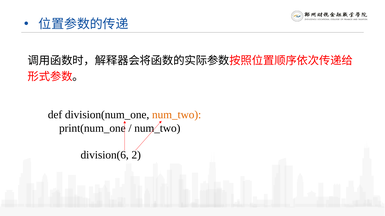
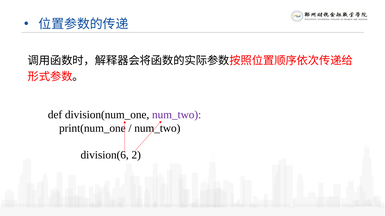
num_two colour: orange -> purple (177, 115)
